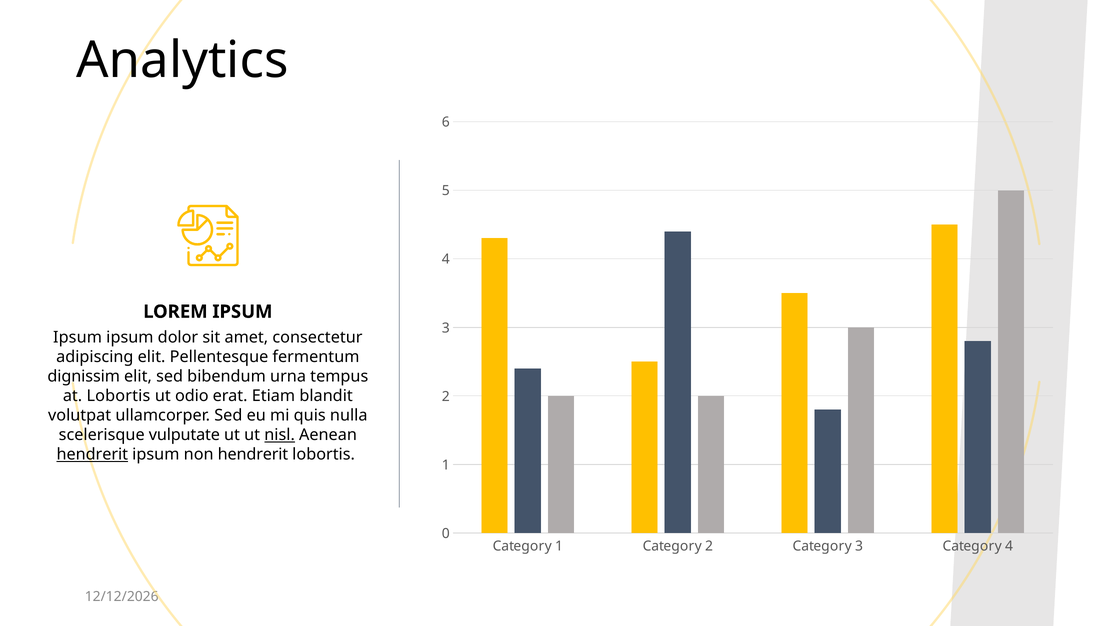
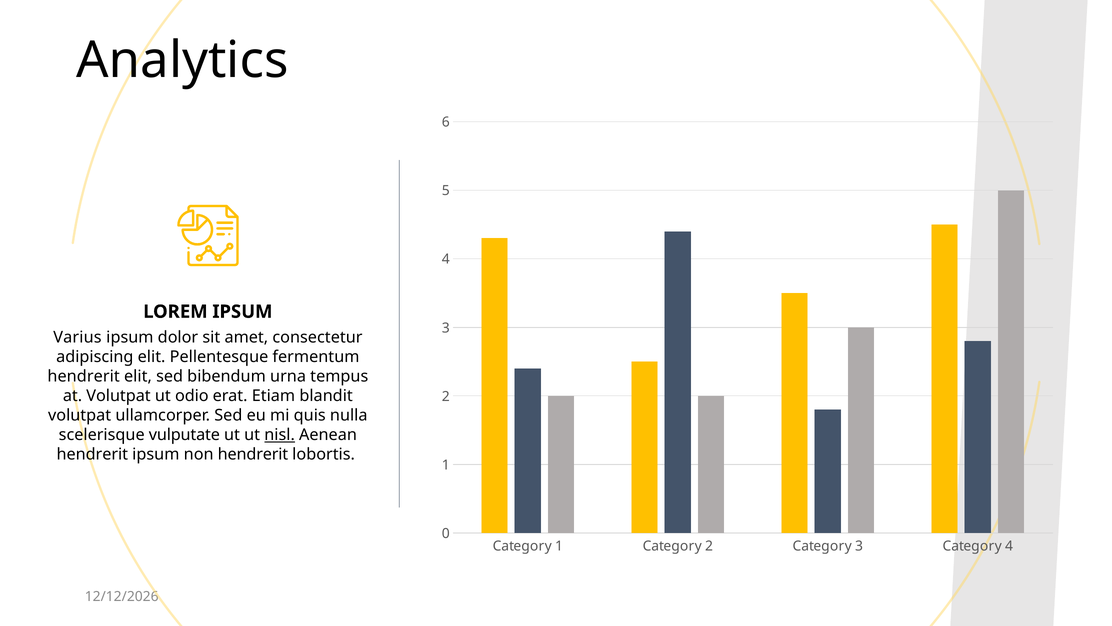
Ipsum: Ipsum -> Varius (77, 337)
dignissim: dignissim -> hendrerit (84, 376)
at Lobortis: Lobortis -> Volutpat (119, 396)
hendrerit underline: present -> none (92, 454)
